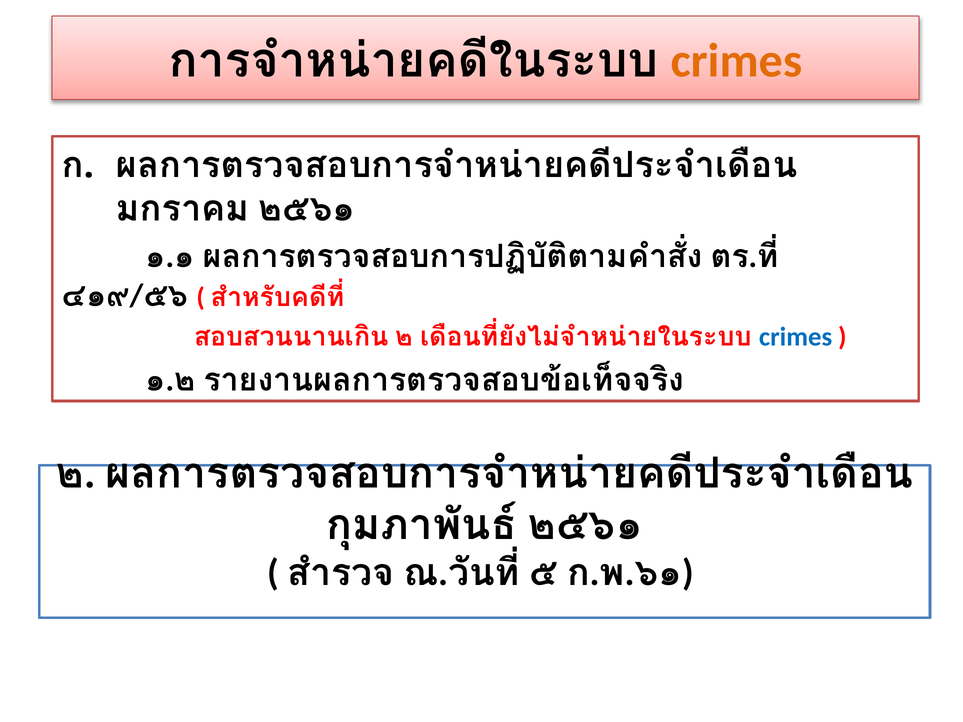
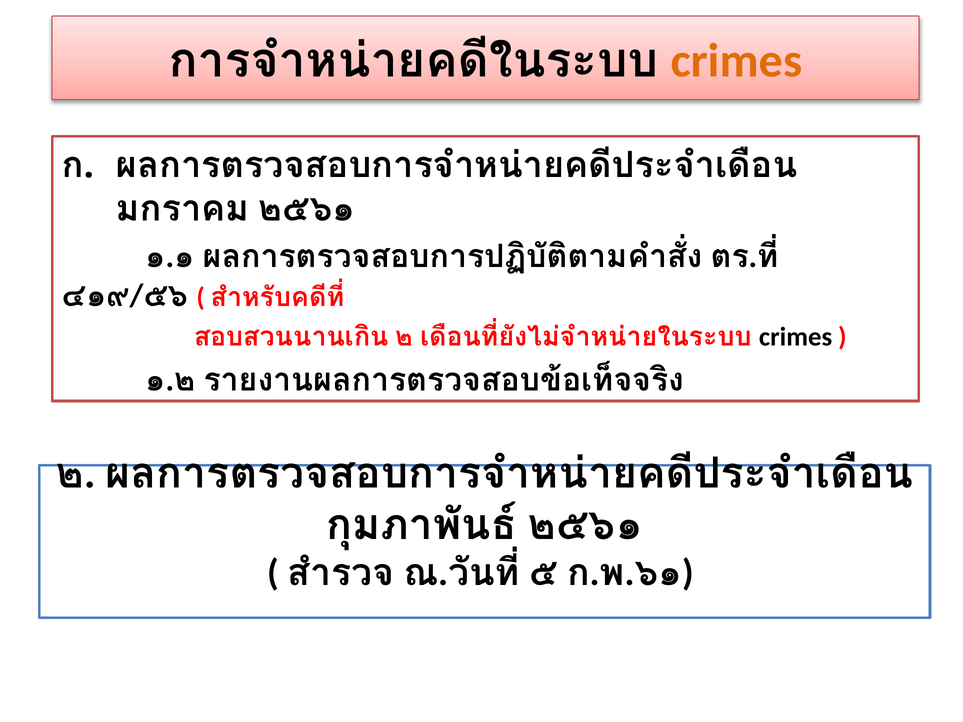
crimes colour: blue -> black (796, 337)
